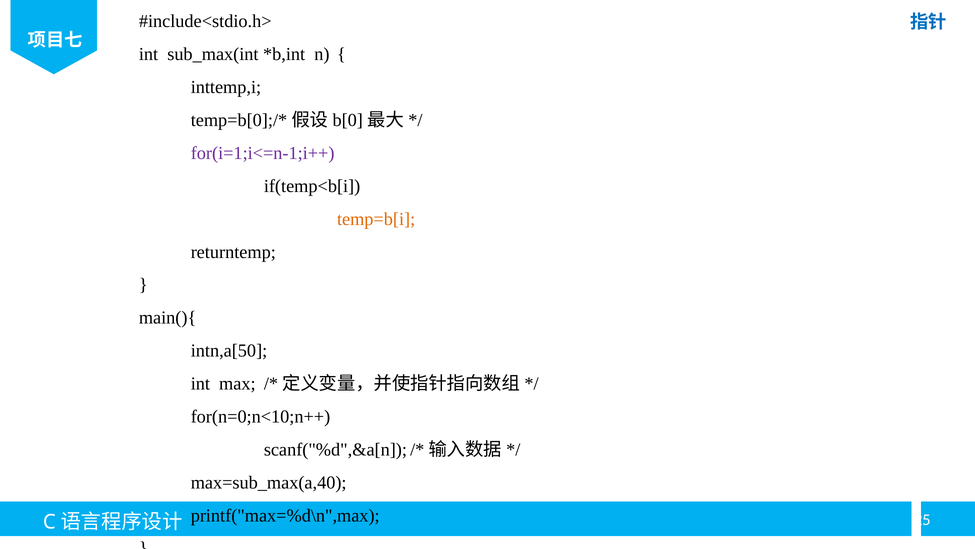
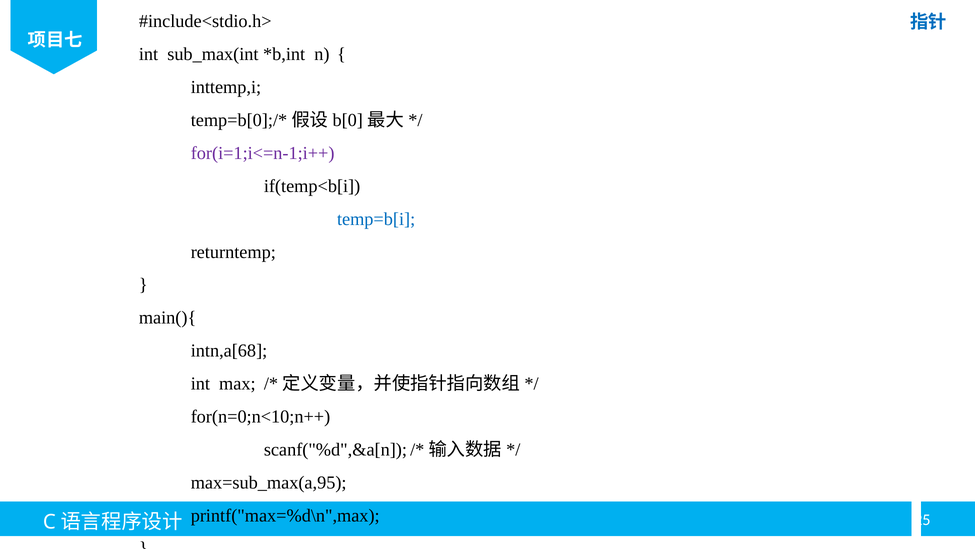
temp=b[i colour: orange -> blue (376, 219)
intn,a[50: intn,a[50 -> intn,a[68 (229, 350)
max=sub_max(a,40: max=sub_max(a,40 -> max=sub_max(a,95 (269, 482)
